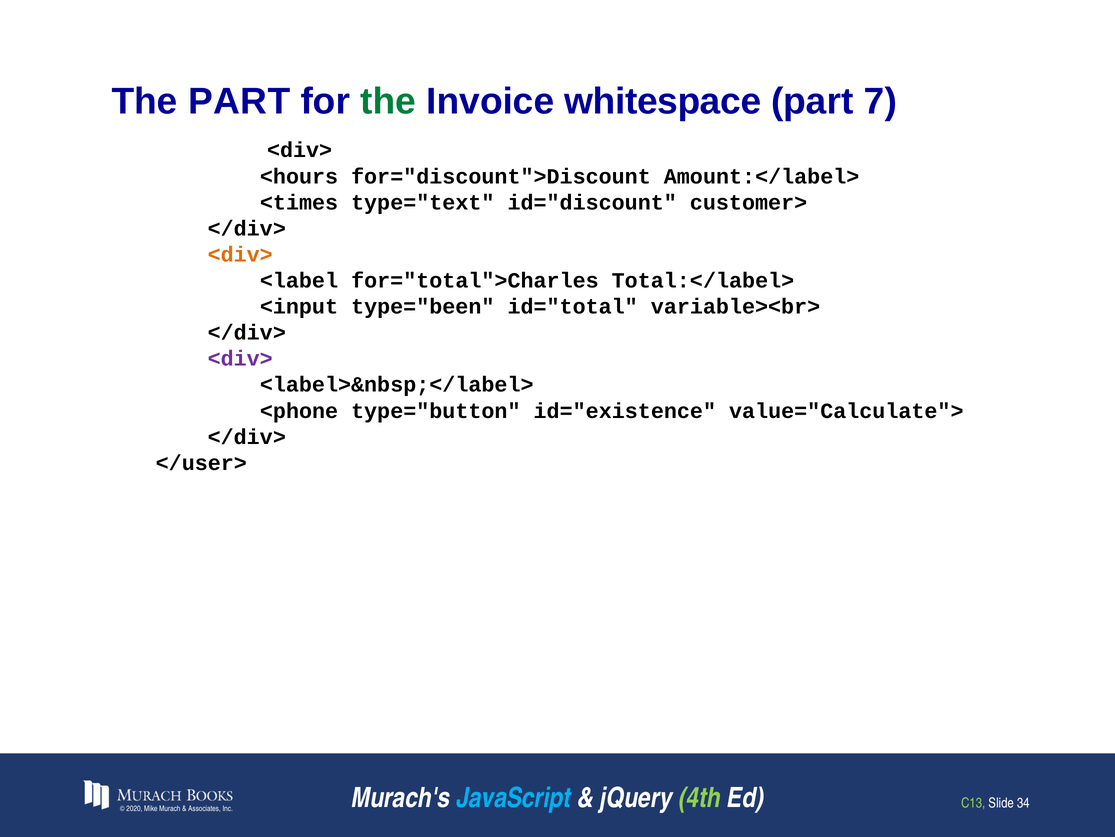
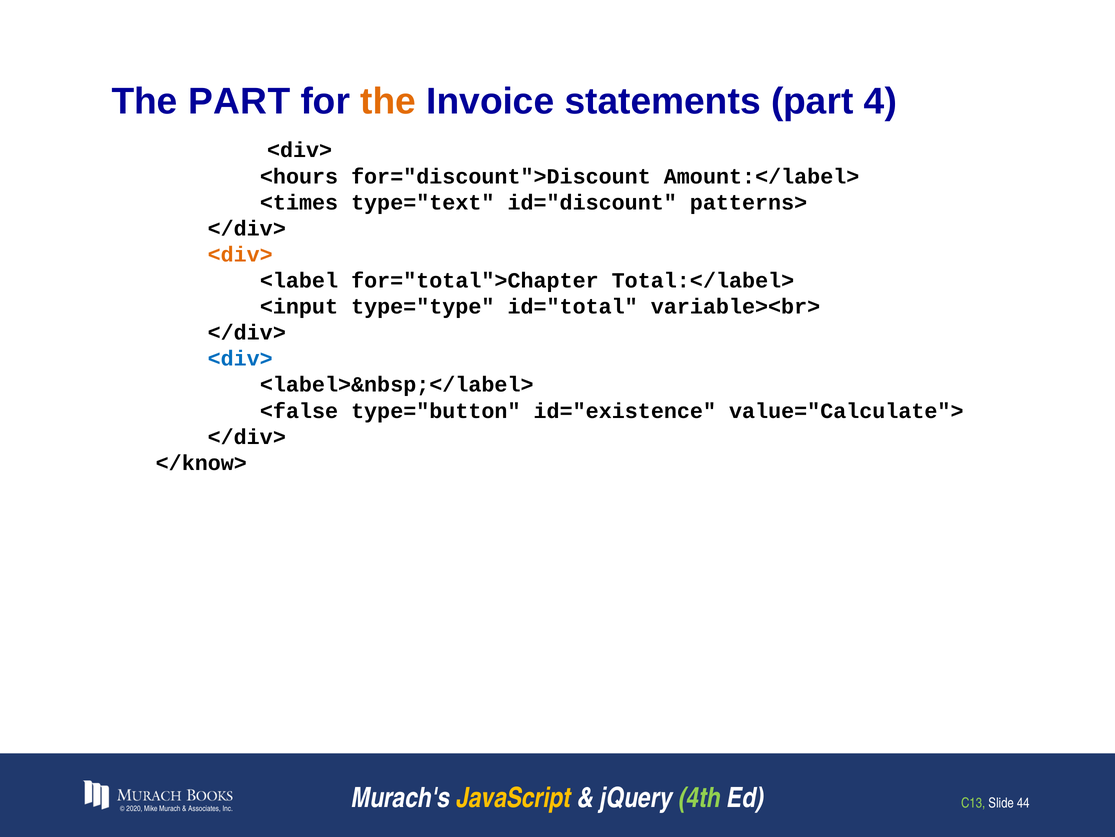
the colour: green -> orange (388, 101)
whitespace: whitespace -> statements (663, 101)
7: 7 -> 4 (880, 101)
customer>: customer> -> patterns> (749, 202)
for="total">Charles: for="total">Charles -> for="total">Chapter (475, 280)
type="been: type="been -> type="type (423, 306)
<div> colour: purple -> blue (240, 358)
<phone: <phone -> <false (299, 410)
</user>: </user> -> </know> (201, 463)
JavaScript colour: light blue -> yellow (514, 797)
34: 34 -> 44 (1023, 802)
